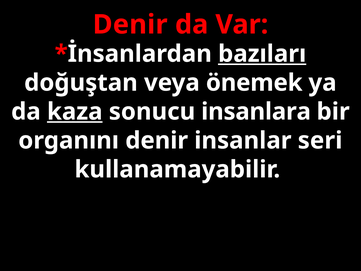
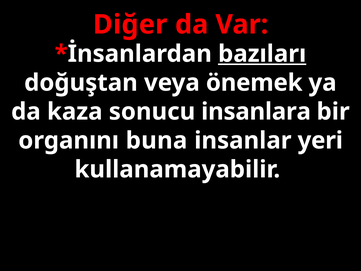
Denir: Denir -> Diğer (130, 25)
kaza underline: present -> none (75, 112)
organını denir: denir -> buna (157, 140)
seri: seri -> yeri (320, 140)
